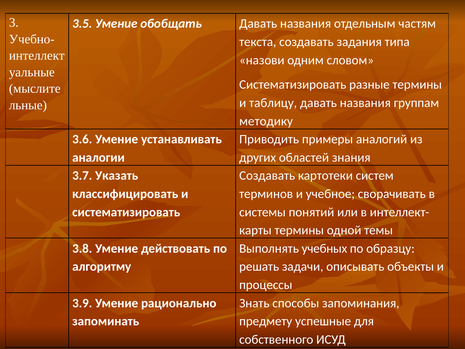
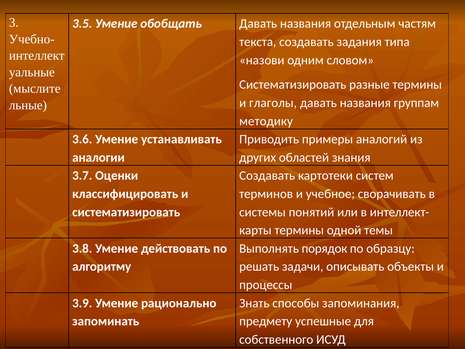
таблицу: таблицу -> глаголы (273, 103)
Указать: Указать -> Оценки (117, 176)
учебных: учебных -> порядок (324, 248)
